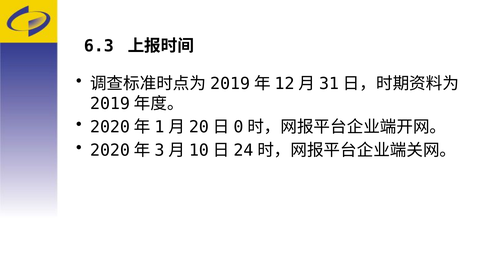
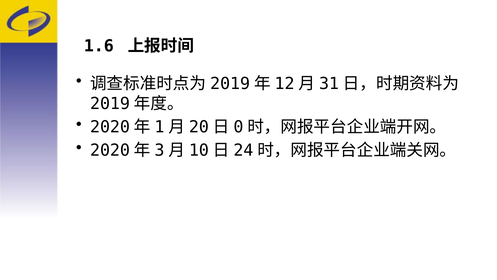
6.3: 6.3 -> 1.6 (99, 46)
